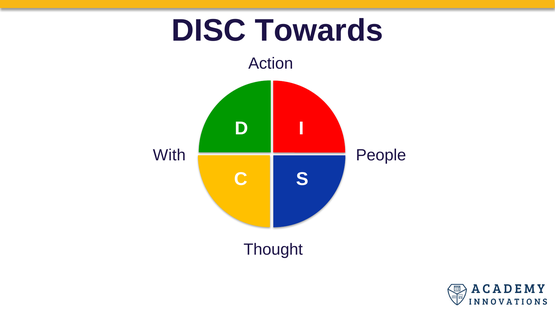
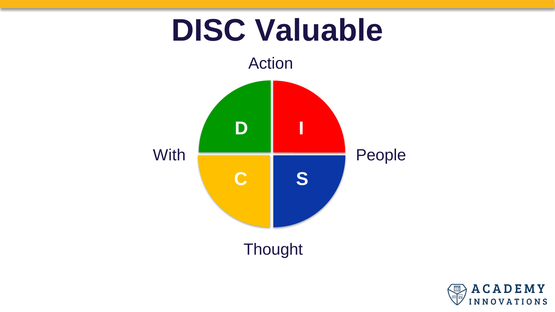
Towards: Towards -> Valuable (319, 31)
